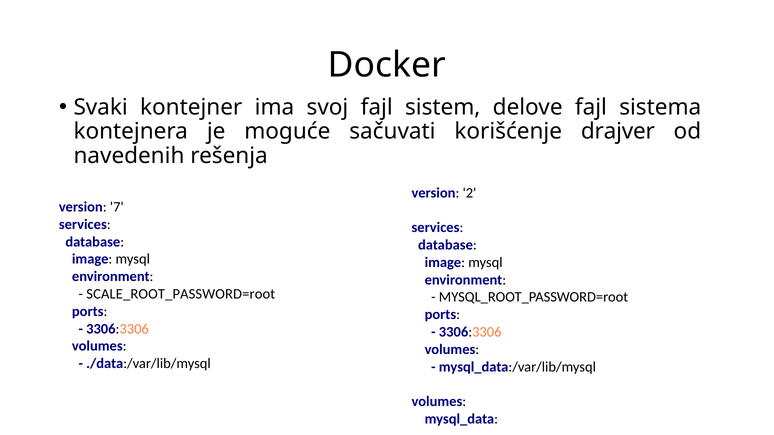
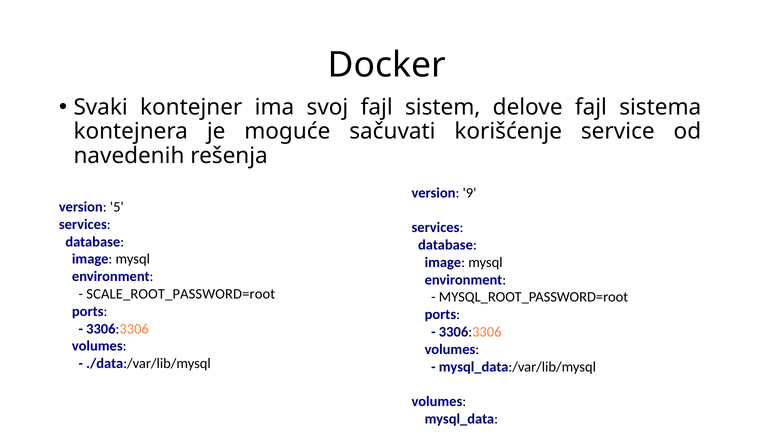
drajver: drajver -> service (618, 132)
2: 2 -> 9 (470, 193)
7: 7 -> 5 (117, 207)
